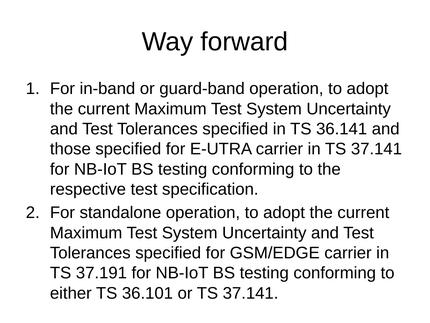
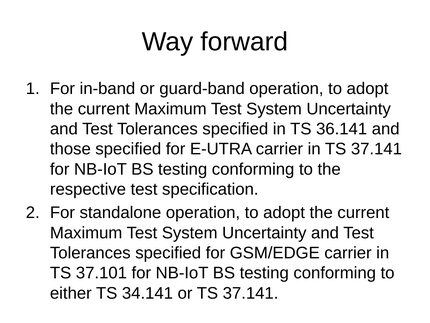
37.191: 37.191 -> 37.101 (101, 273)
36.101: 36.101 -> 34.141 (147, 293)
